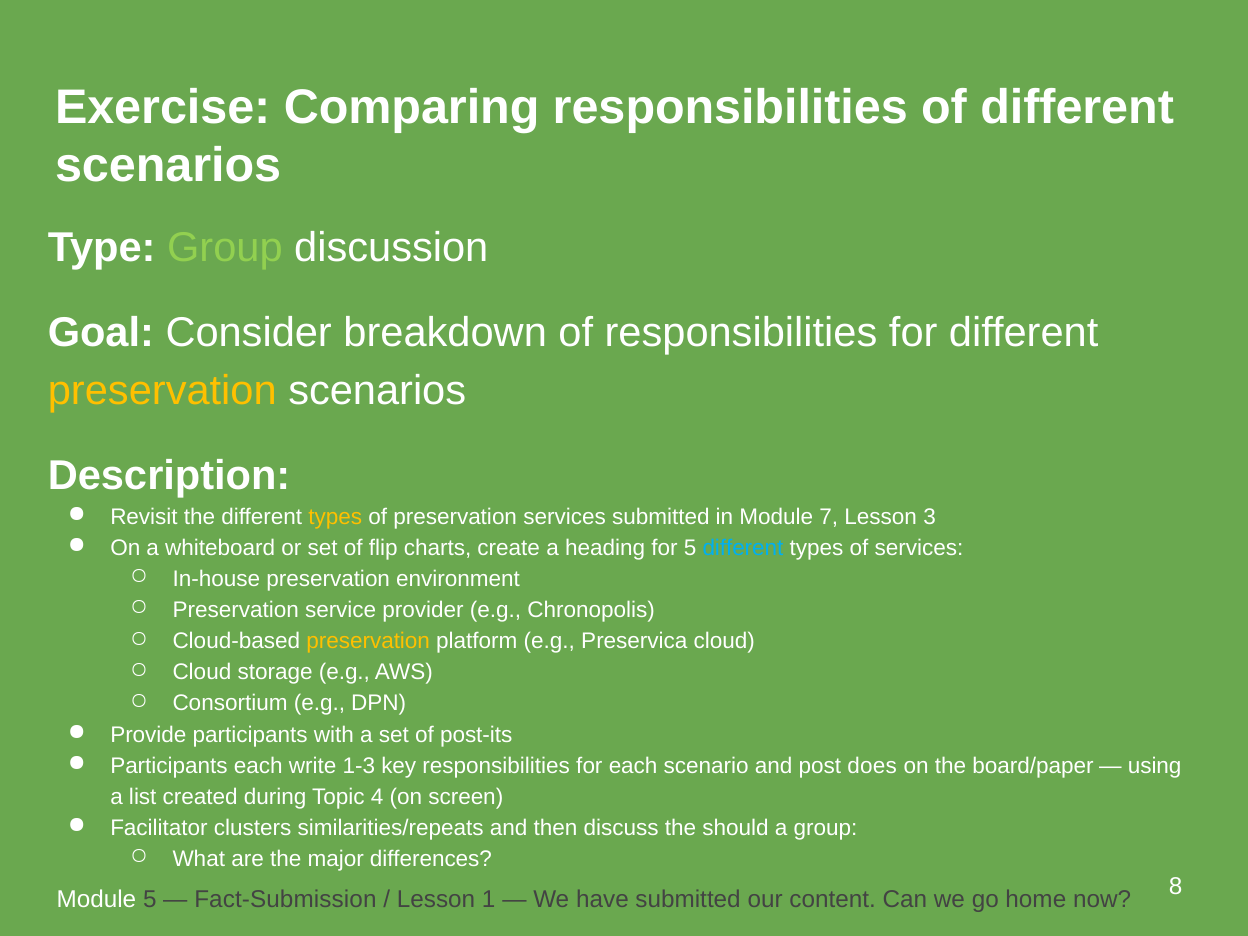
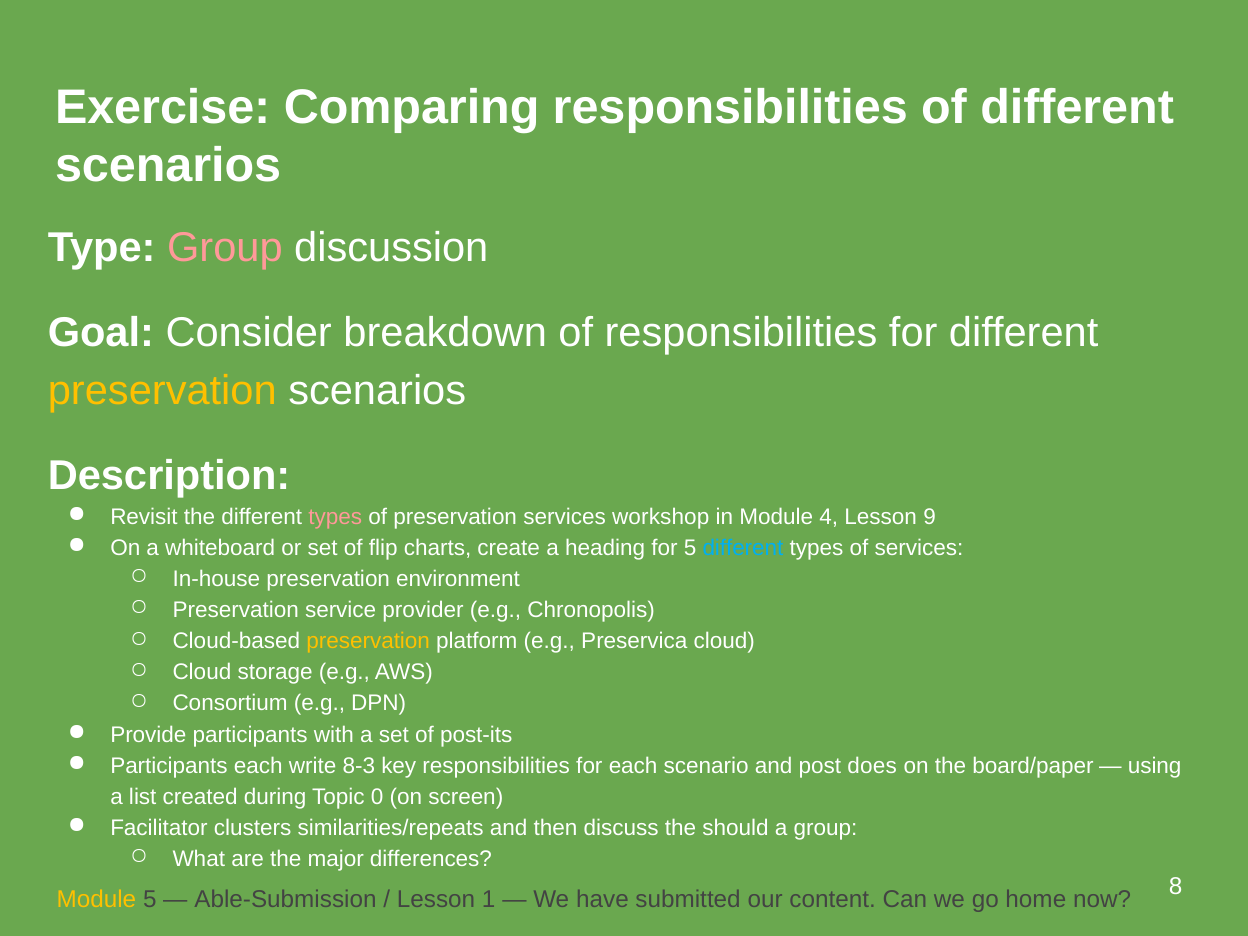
Group colour: light green -> pink (225, 248)
types colour: yellow -> pink (335, 517)
services submitted: submitted -> workshop (661, 517)
7: 7 -> 4 (829, 517)
3: 3 -> 9 (930, 517)
1-3: 1-3 -> 8-3 (359, 766)
4: 4 -> 0 (377, 797)
Module colour: white -> yellow (96, 900)
Fact-Submission: Fact-Submission -> Able-Submission (285, 900)
